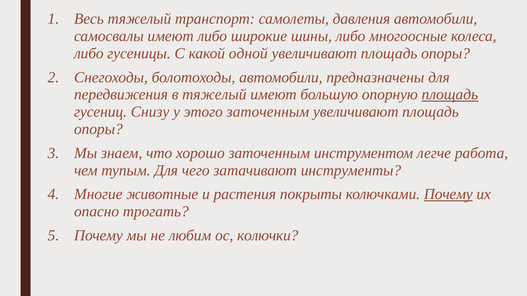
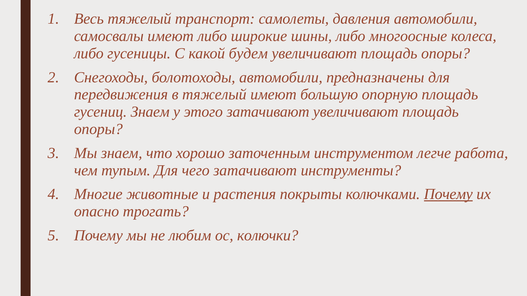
одной: одной -> будем (248, 54)
площадь underline: present -> none (450, 95)
гусениц Снизу: Снизу -> Знаем (150, 112)
этого заточенным: заточенным -> затачивают (268, 112)
